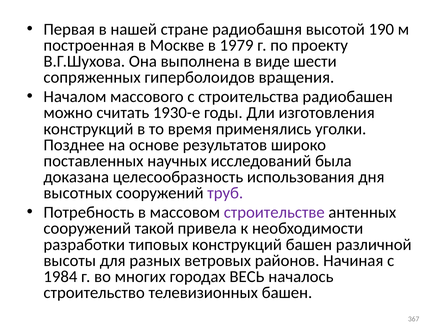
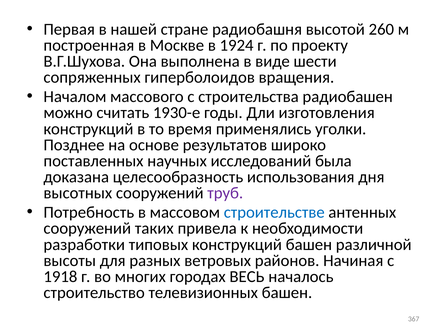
190: 190 -> 260 (381, 29)
1979: 1979 -> 1924 (237, 45)
строительстве colour: purple -> blue (274, 213)
такой: такой -> таких (154, 229)
1984: 1984 -> 1918 (60, 277)
